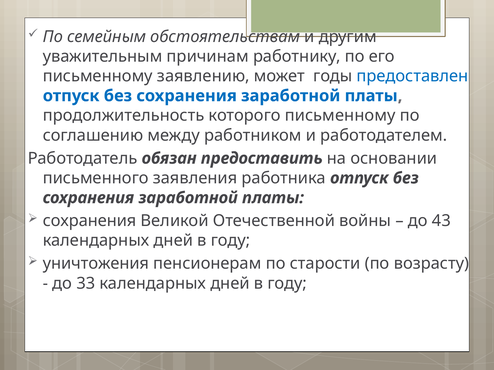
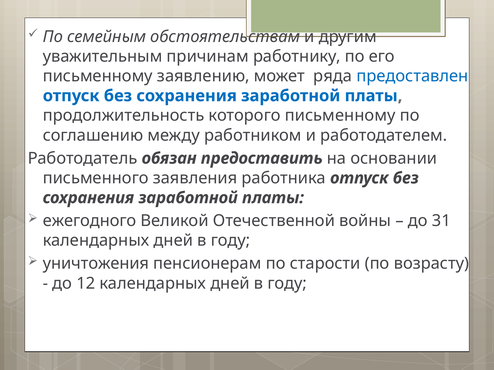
годы: годы -> ряда (333, 76)
сохранения: сохранения -> ежегодного (90, 221)
43: 43 -> 31 (441, 221)
33: 33 -> 12 (86, 284)
